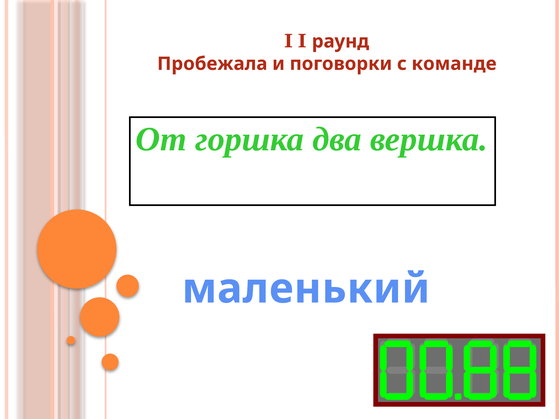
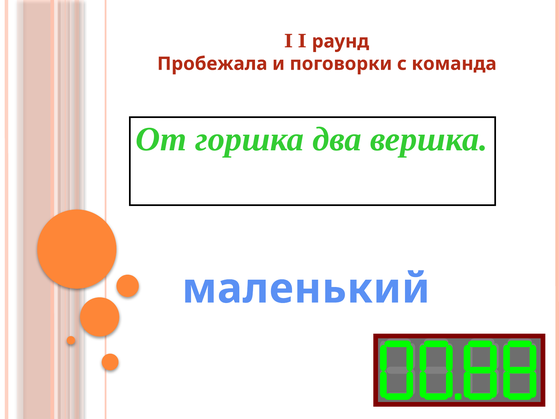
команде: команде -> команда (454, 64)
